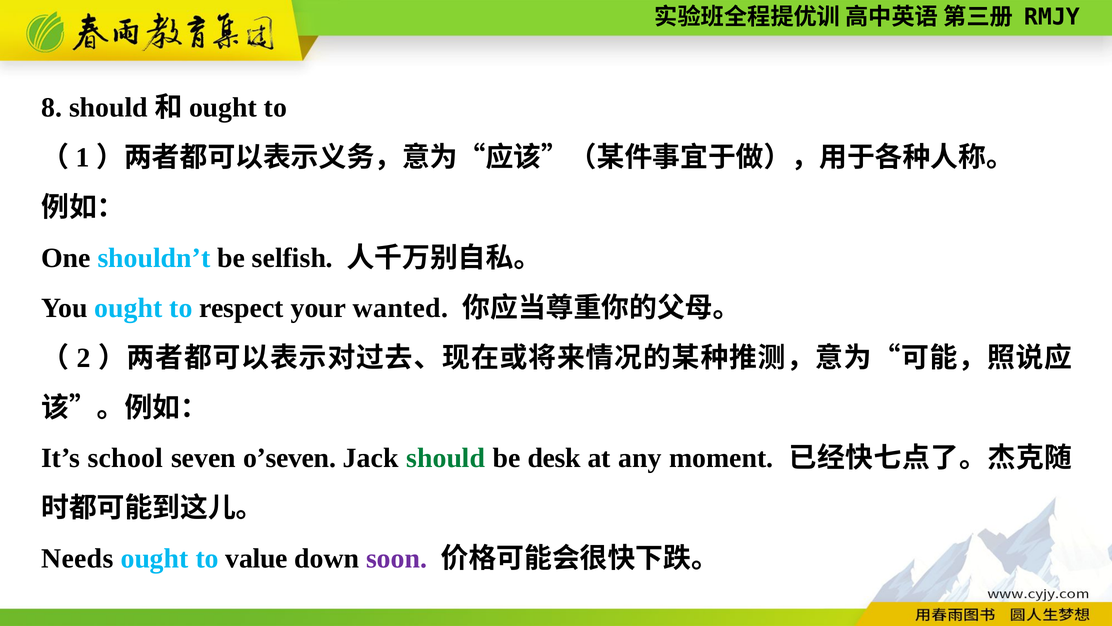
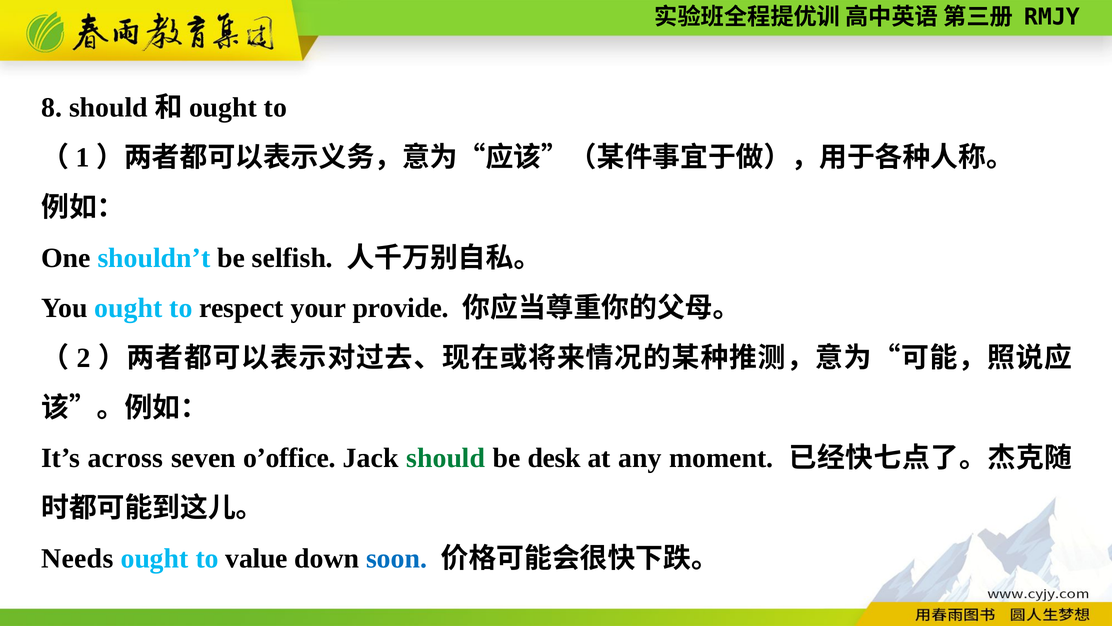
wanted: wanted -> provide (401, 308)
school: school -> across (126, 458)
o’seven: o’seven -> o’office (290, 458)
soon colour: purple -> blue (397, 558)
